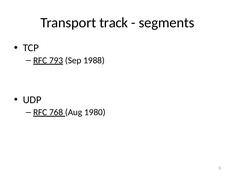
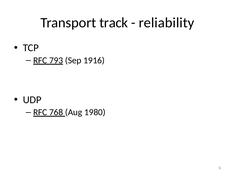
segments: segments -> reliability (166, 23)
1988: 1988 -> 1916 (94, 60)
